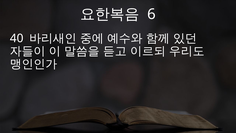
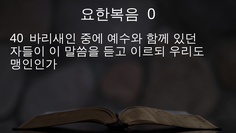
6: 6 -> 0 (151, 14)
